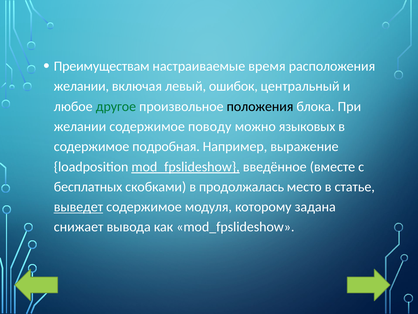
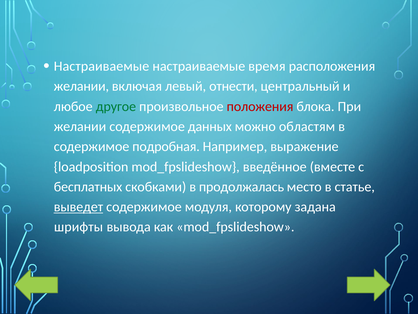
Преимуществам: Преимуществам -> Настраиваемые (102, 66)
ошибок: ошибок -> отнести (233, 86)
положения colour: black -> red (260, 106)
поводу: поводу -> данных (210, 126)
языковых: языковых -> областям (307, 126)
mod_fpslideshow underline: present -> none (186, 166)
снижает: снижает -> шрифты (79, 227)
